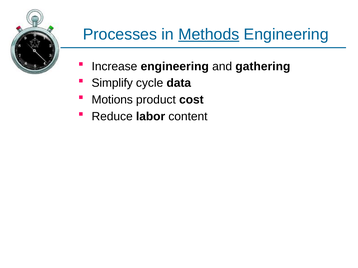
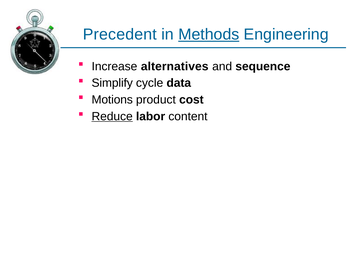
Processes: Processes -> Precedent (120, 35)
Increase engineering: engineering -> alternatives (175, 66)
gathering: gathering -> sequence (263, 66)
Reduce underline: none -> present (112, 117)
